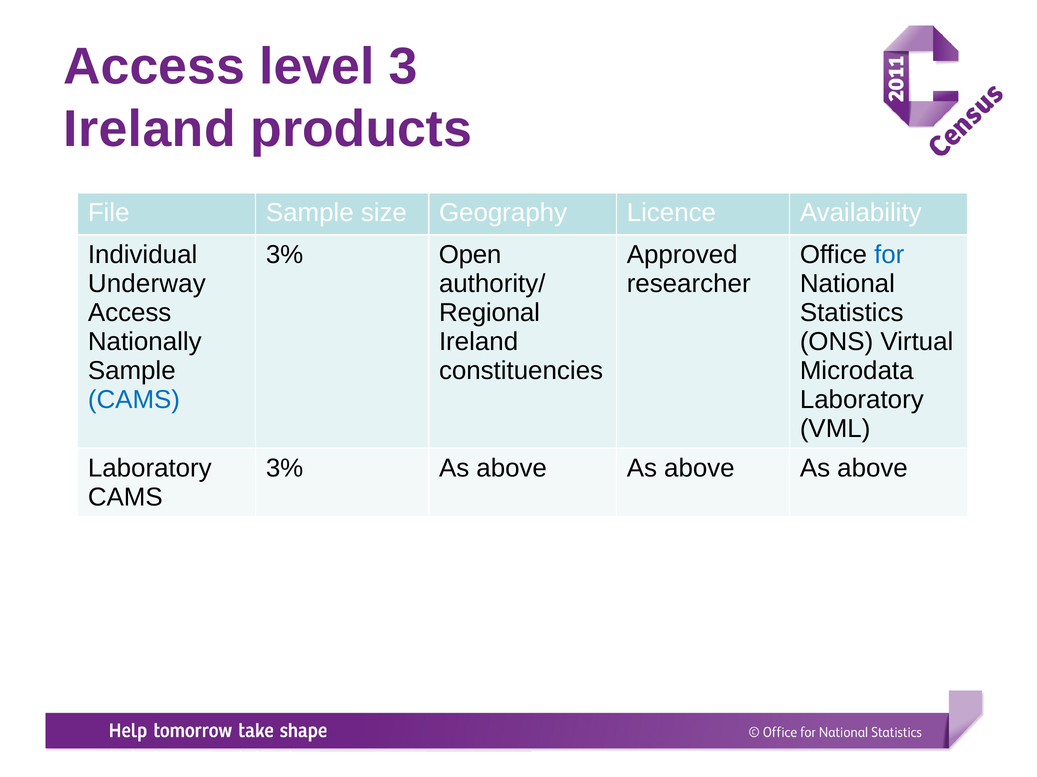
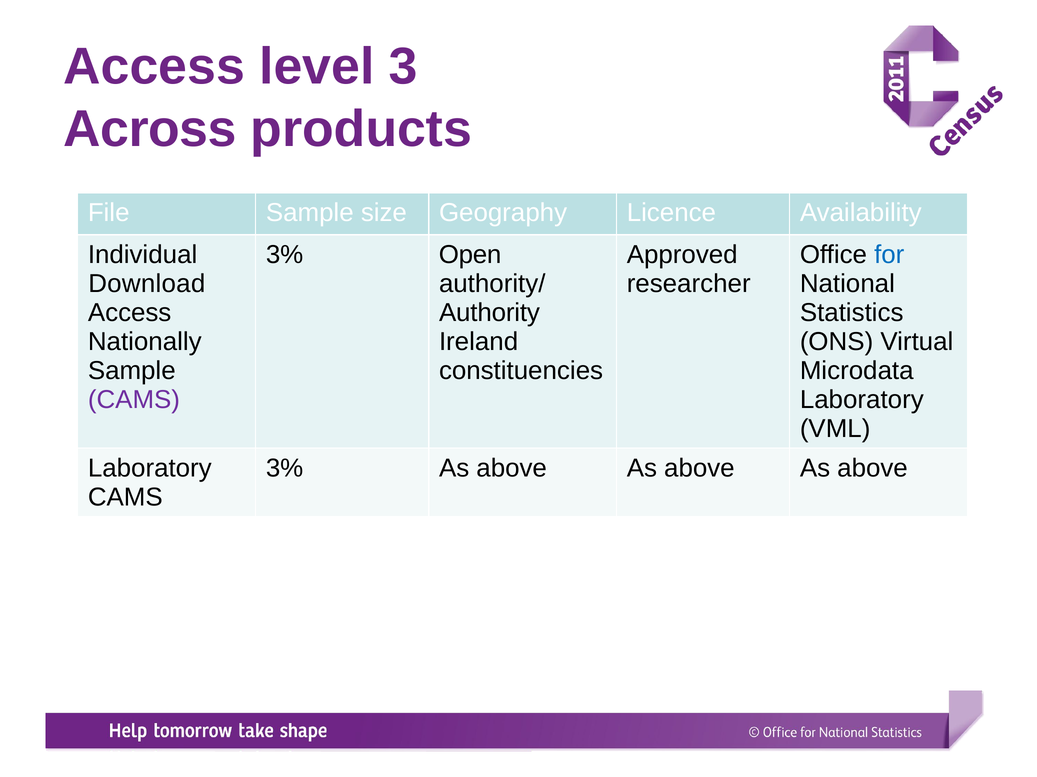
Ireland: Ireland -> Across (150, 129)
Underway: Underway -> Download (147, 284)
Regional: Regional -> Authority (489, 313)
CAMS colour: blue -> purple (134, 400)
